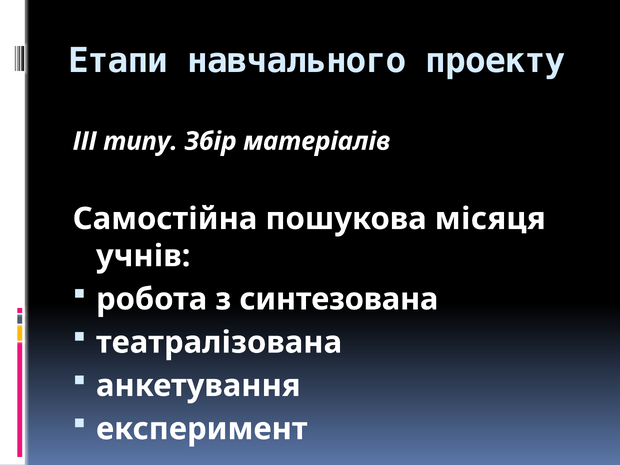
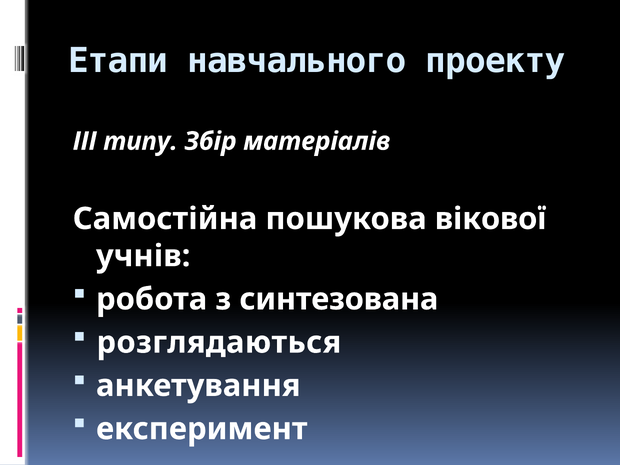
місяця: місяця -> вікової (491, 219)
театралізована: театралізована -> розглядаються (219, 342)
